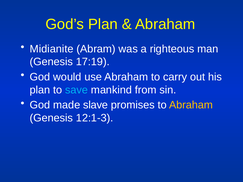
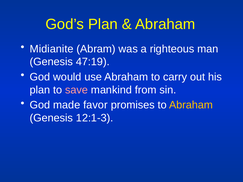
17:19: 17:19 -> 47:19 (93, 62)
save colour: light blue -> pink (77, 90)
slave: slave -> favor (95, 105)
